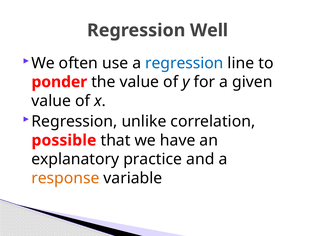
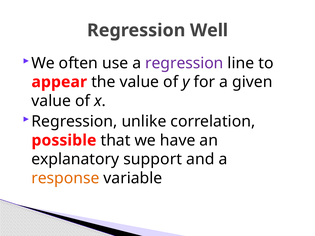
regression colour: blue -> purple (184, 63)
ponder: ponder -> appear (59, 82)
practice: practice -> support (153, 159)
